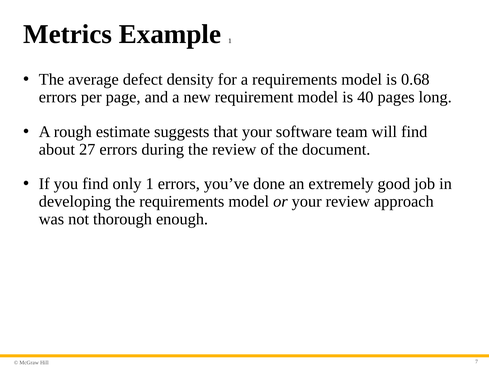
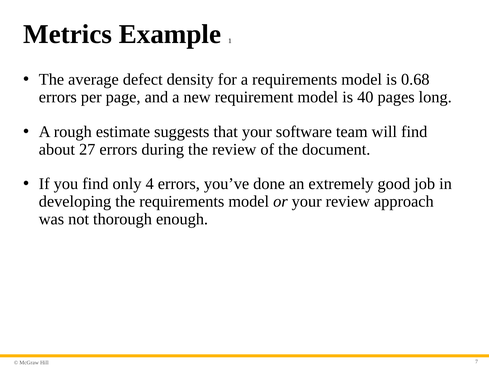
only 1: 1 -> 4 (150, 184)
